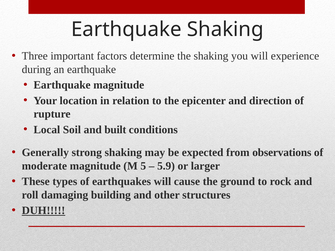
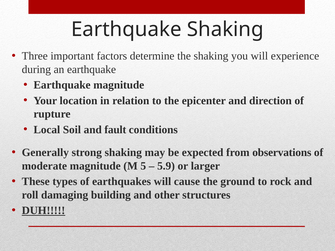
built: built -> fault (115, 130)
